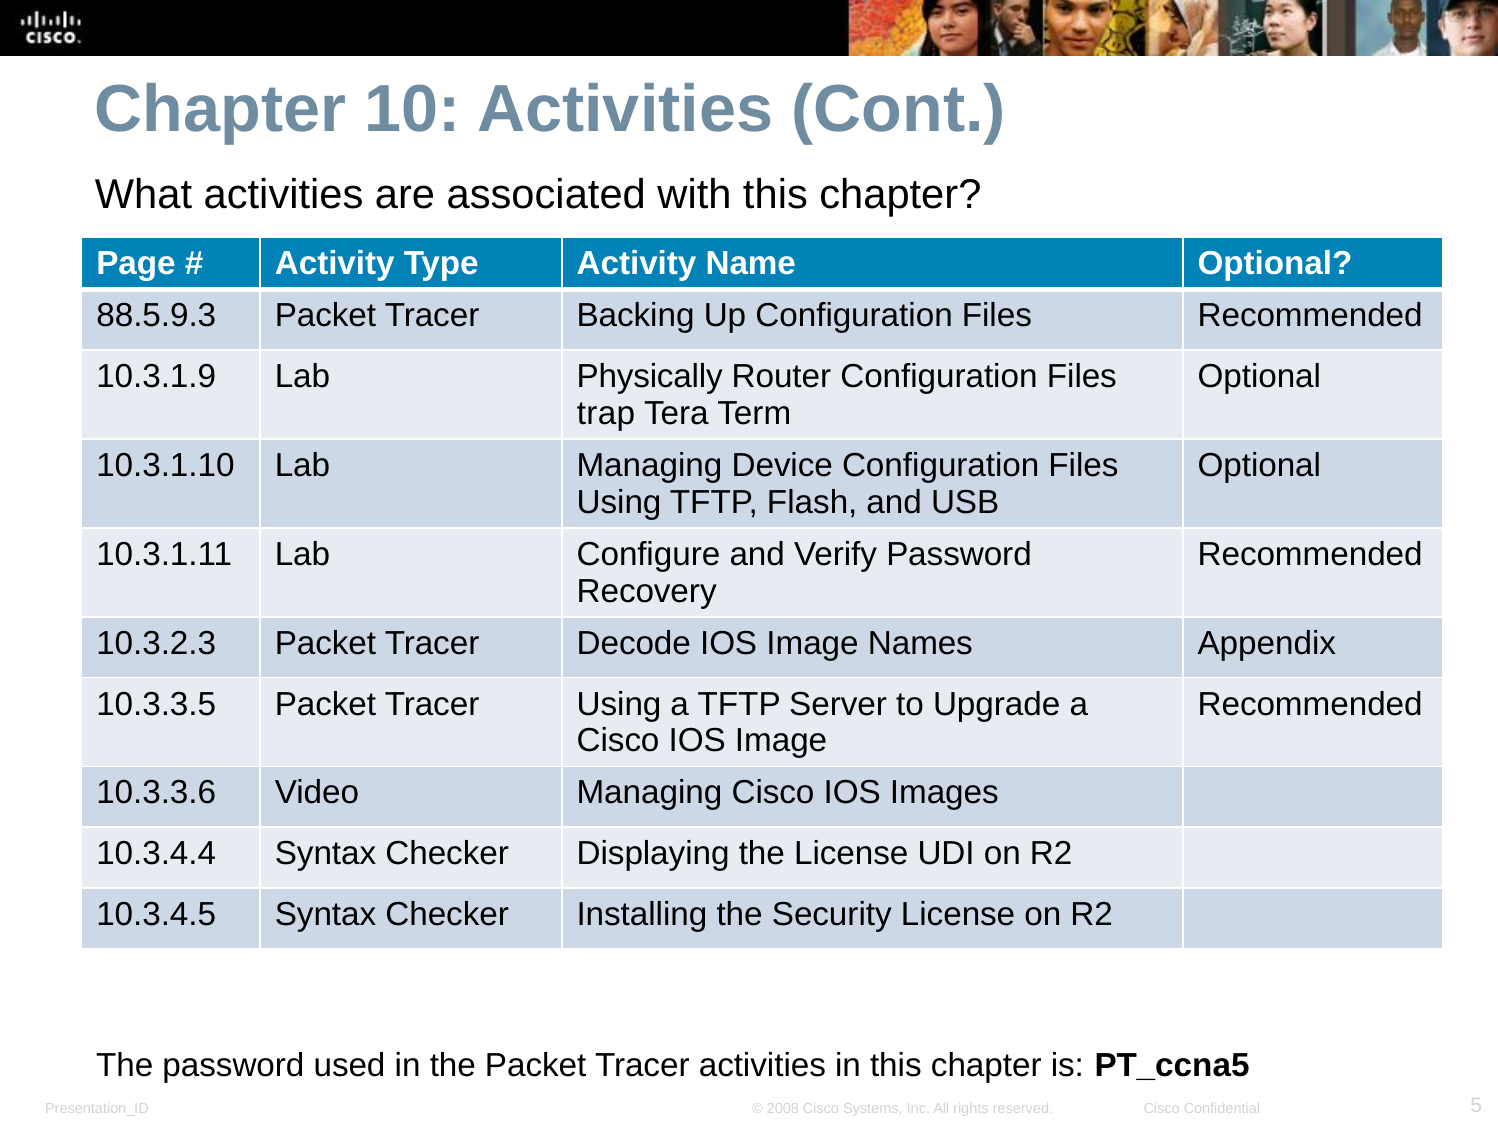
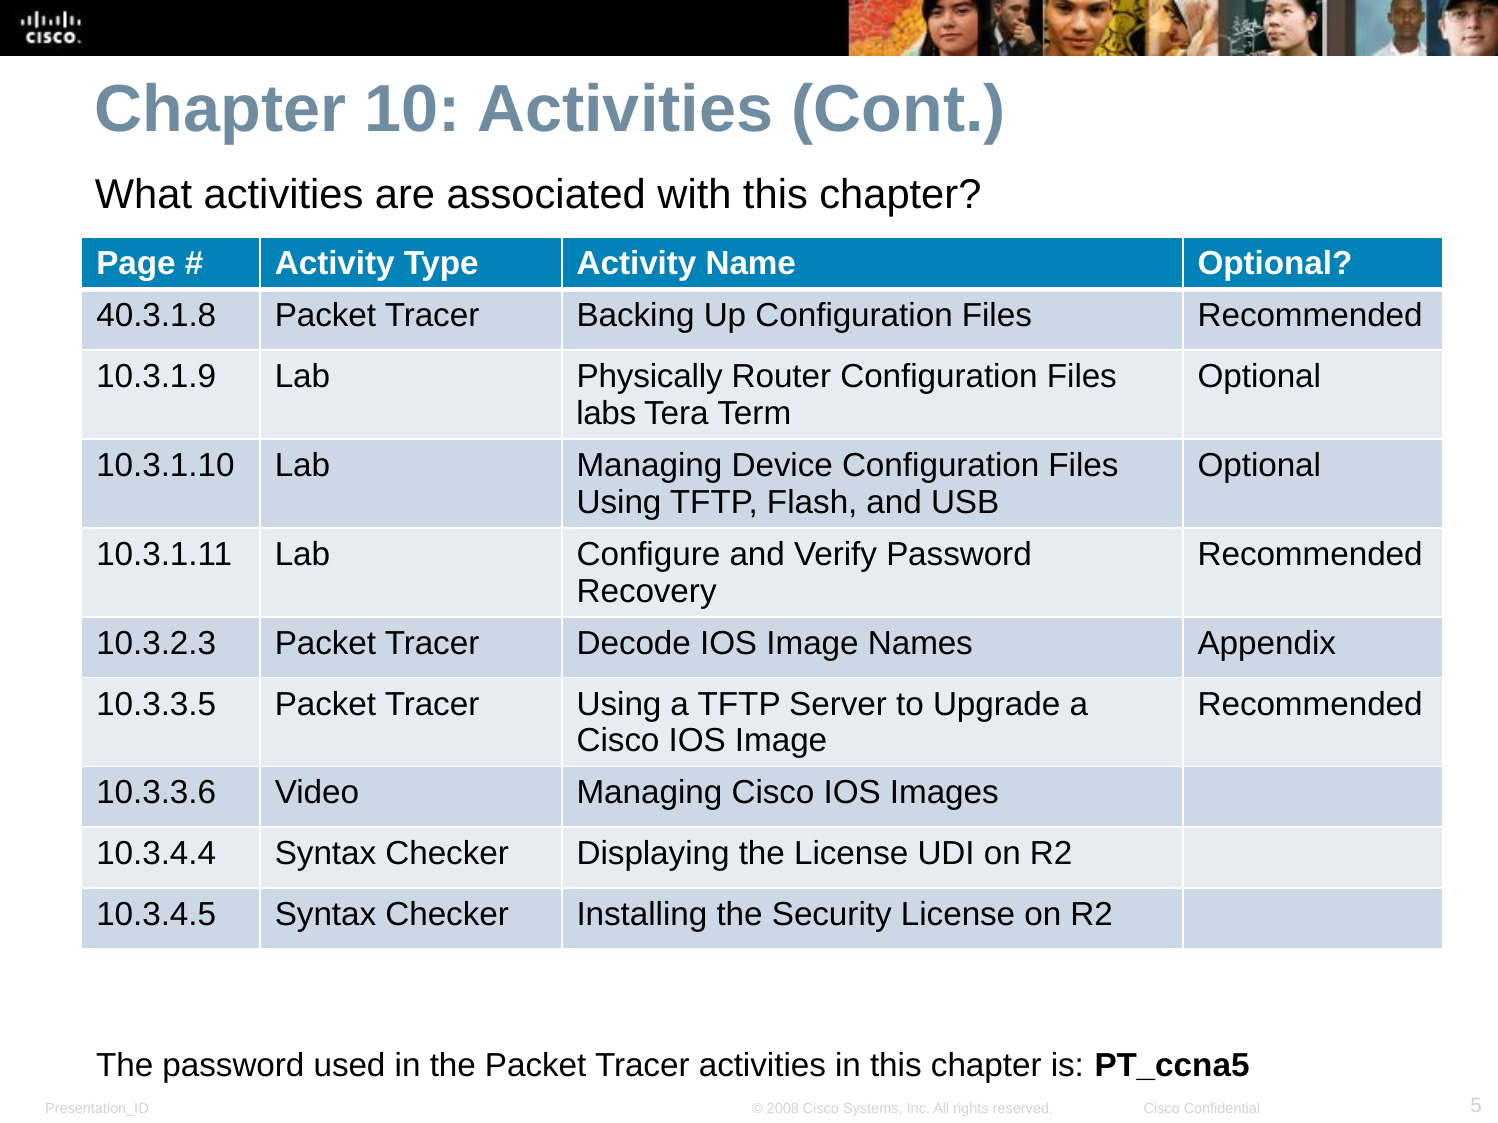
88.5.9.3: 88.5.9.3 -> 40.3.1.8 (156, 316)
trap: trap -> labs (606, 414)
